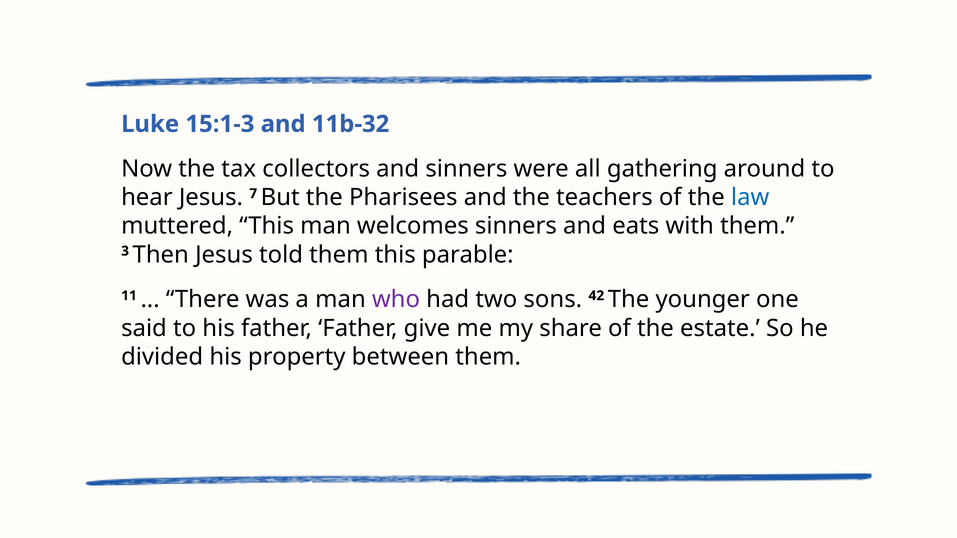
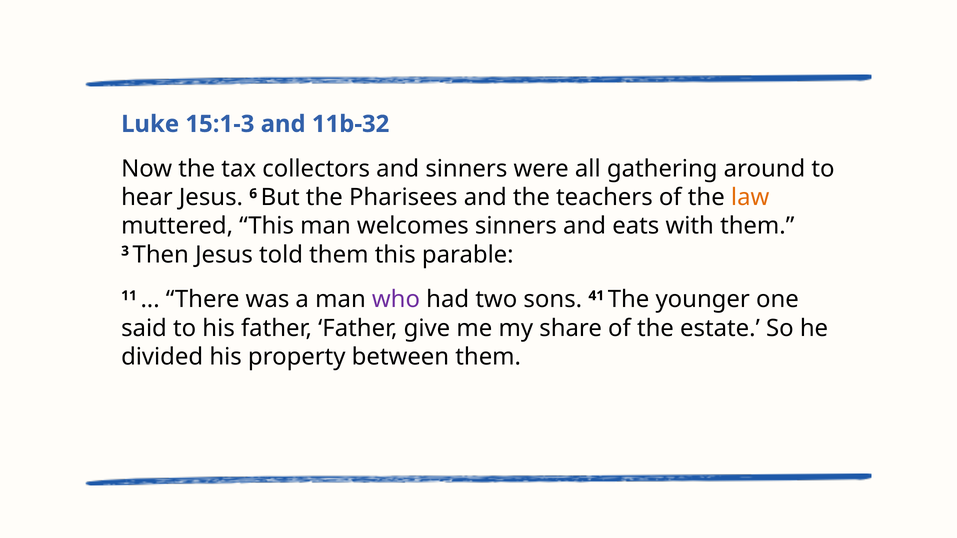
7: 7 -> 6 (253, 194)
law colour: blue -> orange (750, 198)
42: 42 -> 41 (596, 296)
